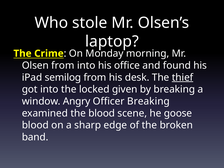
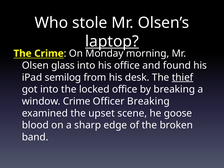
laptop underline: none -> present (112, 41)
Olsen from: from -> glass (63, 65)
locked given: given -> office (125, 89)
window Angry: Angry -> Crime (77, 101)
the blood: blood -> upset (102, 113)
